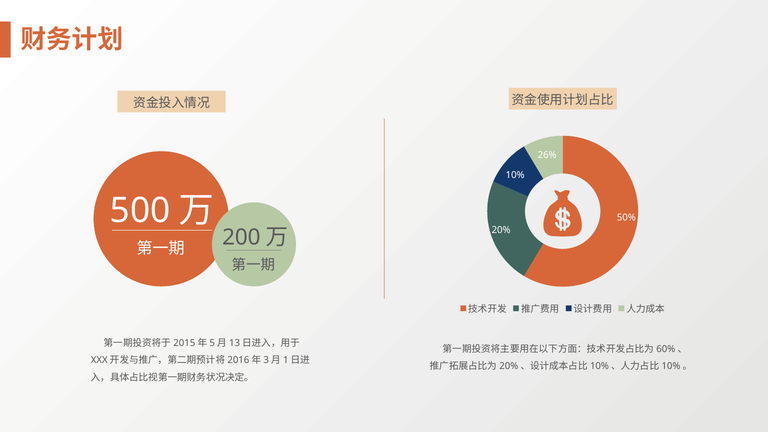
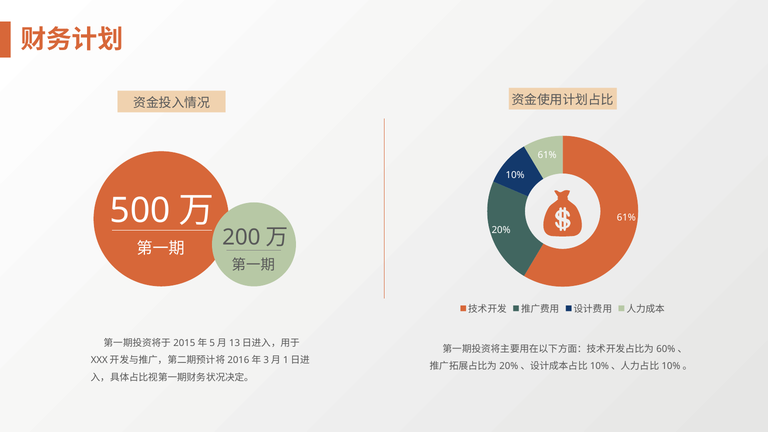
26%: 26% -> 61% (547, 155)
50%: 50% -> 61% (626, 217)
